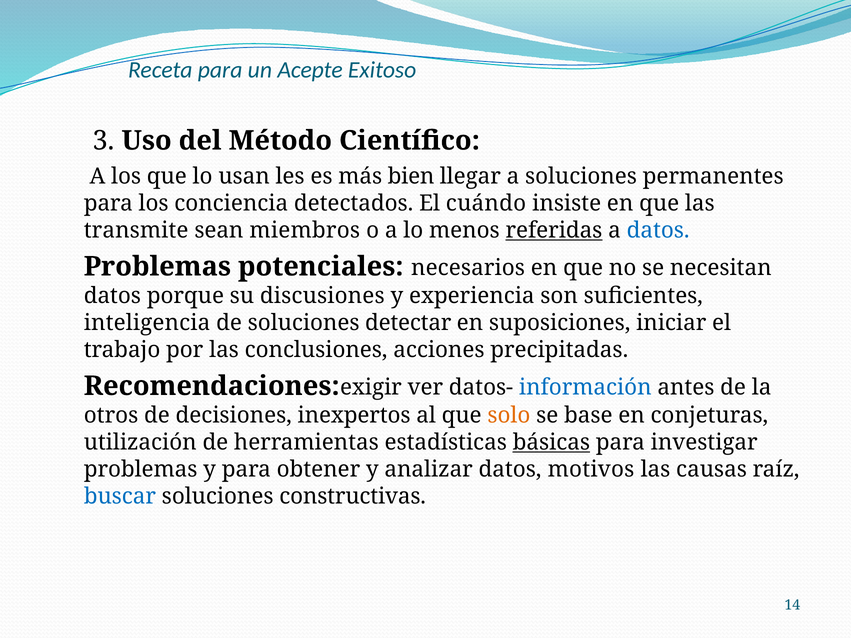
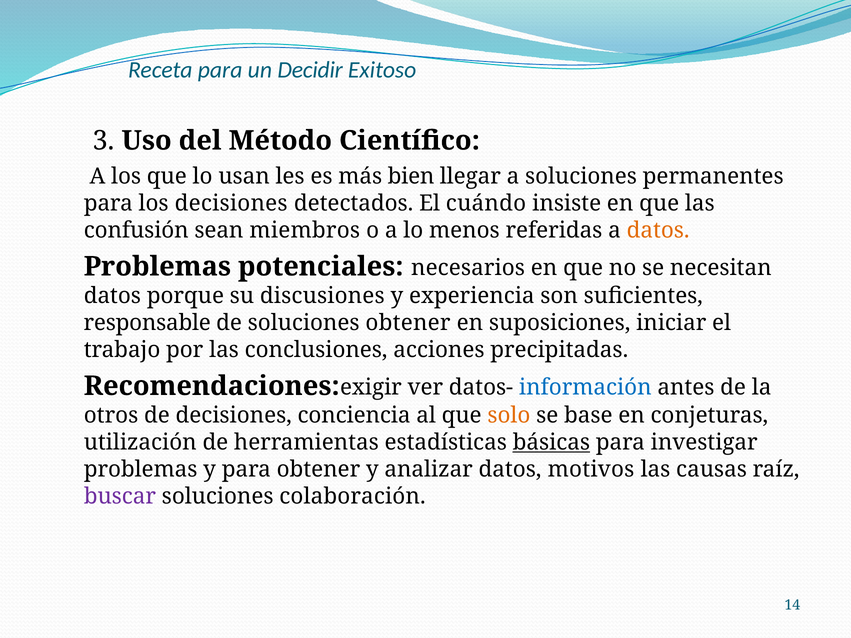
Acepte: Acepte -> Decidir (310, 70)
los conciencia: conciencia -> decisiones (231, 203)
transmite: transmite -> confusión (136, 230)
referidas underline: present -> none (554, 230)
datos colour: blue -> orange (658, 230)
inteligencia: inteligencia -> responsable (147, 323)
soluciones detectar: detectar -> obtener (408, 323)
inexpertos: inexpertos -> conciencia (354, 416)
buscar colour: blue -> purple (120, 496)
constructivas: constructivas -> colaboración (352, 496)
